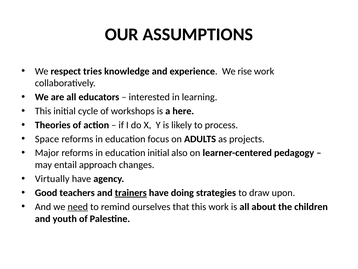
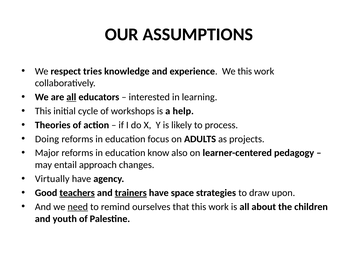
We rise: rise -> this (245, 71)
all underline: none -> present (71, 97)
here: here -> help (183, 111)
Space: Space -> Doing (47, 139)
education initial: initial -> know (158, 153)
teachers underline: none -> present (77, 192)
doing: doing -> space (182, 192)
